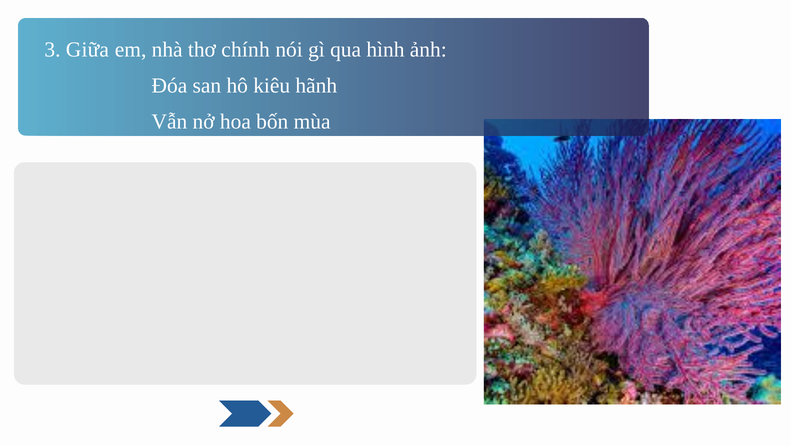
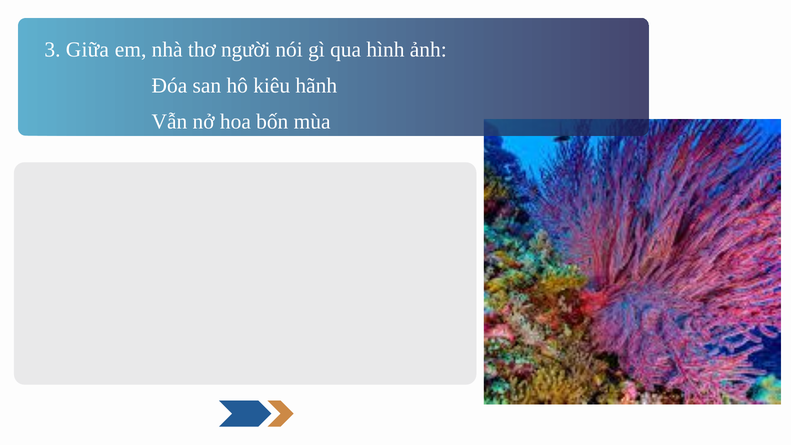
chính: chính -> người (246, 50)
